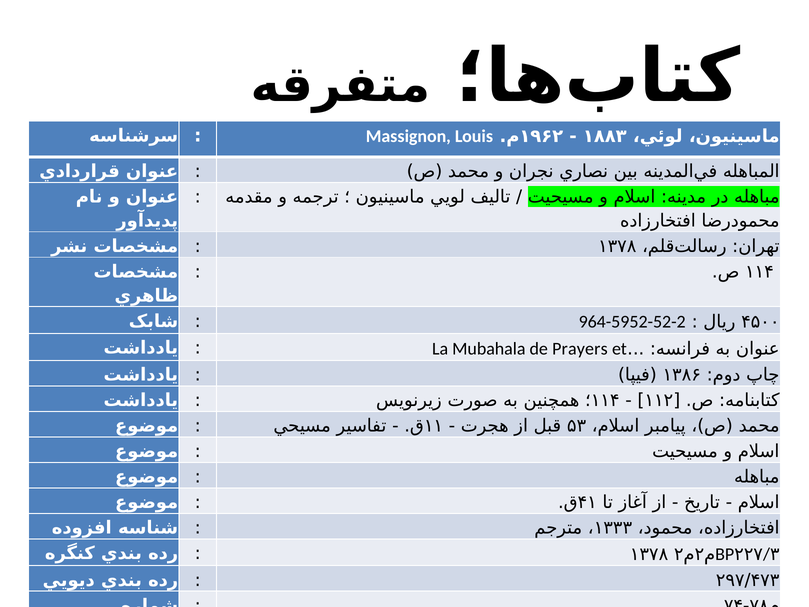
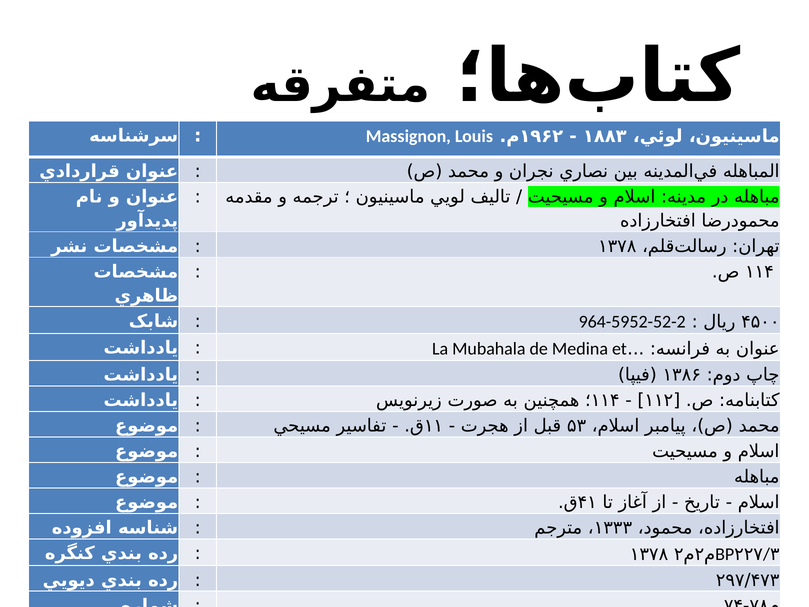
Prayers: Prayers -> Medina (580, 349)
